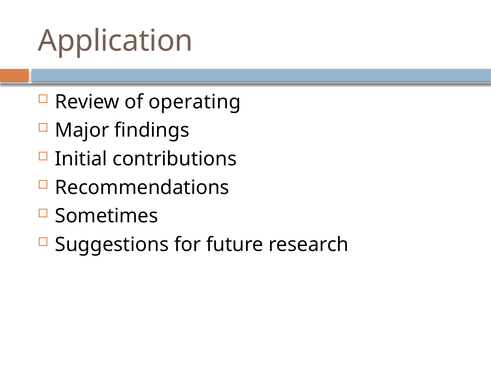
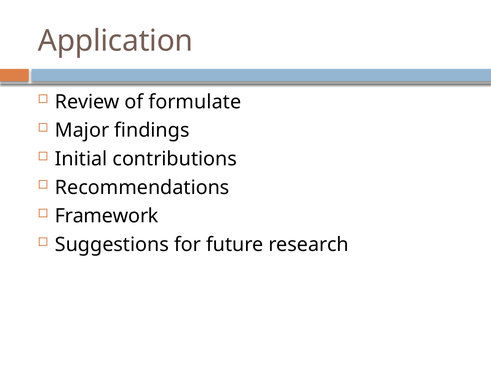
operating: operating -> formulate (195, 102)
Sometimes: Sometimes -> Framework (107, 216)
